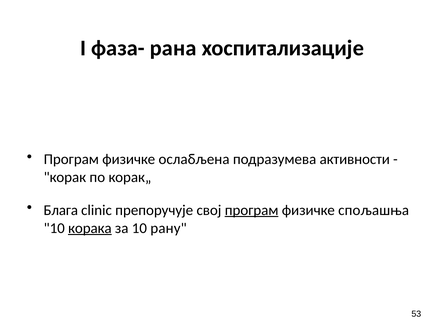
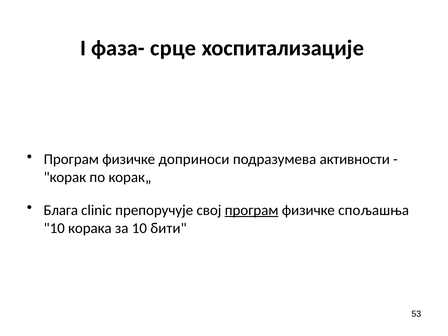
рана: рана -> срце (173, 48)
ослабљена: ослабљена -> доприноси (194, 159)
корака underline: present -> none (90, 228)
рану: рану -> бити (169, 228)
